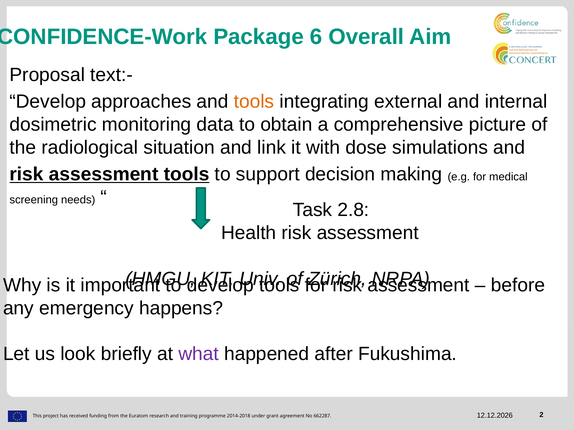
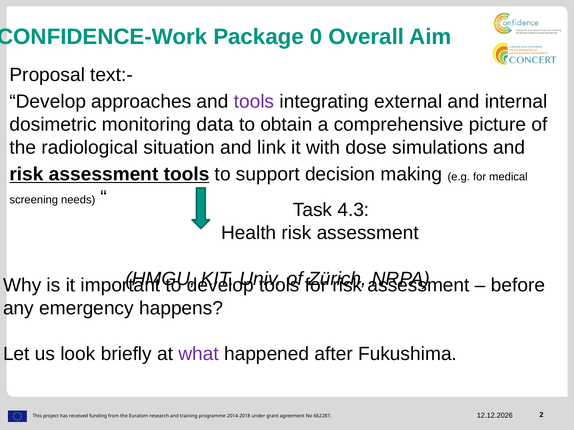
6: 6 -> 0 (316, 37)
tools colour: orange -> purple (254, 102)
2.8: 2.8 -> 4.3 (353, 210)
